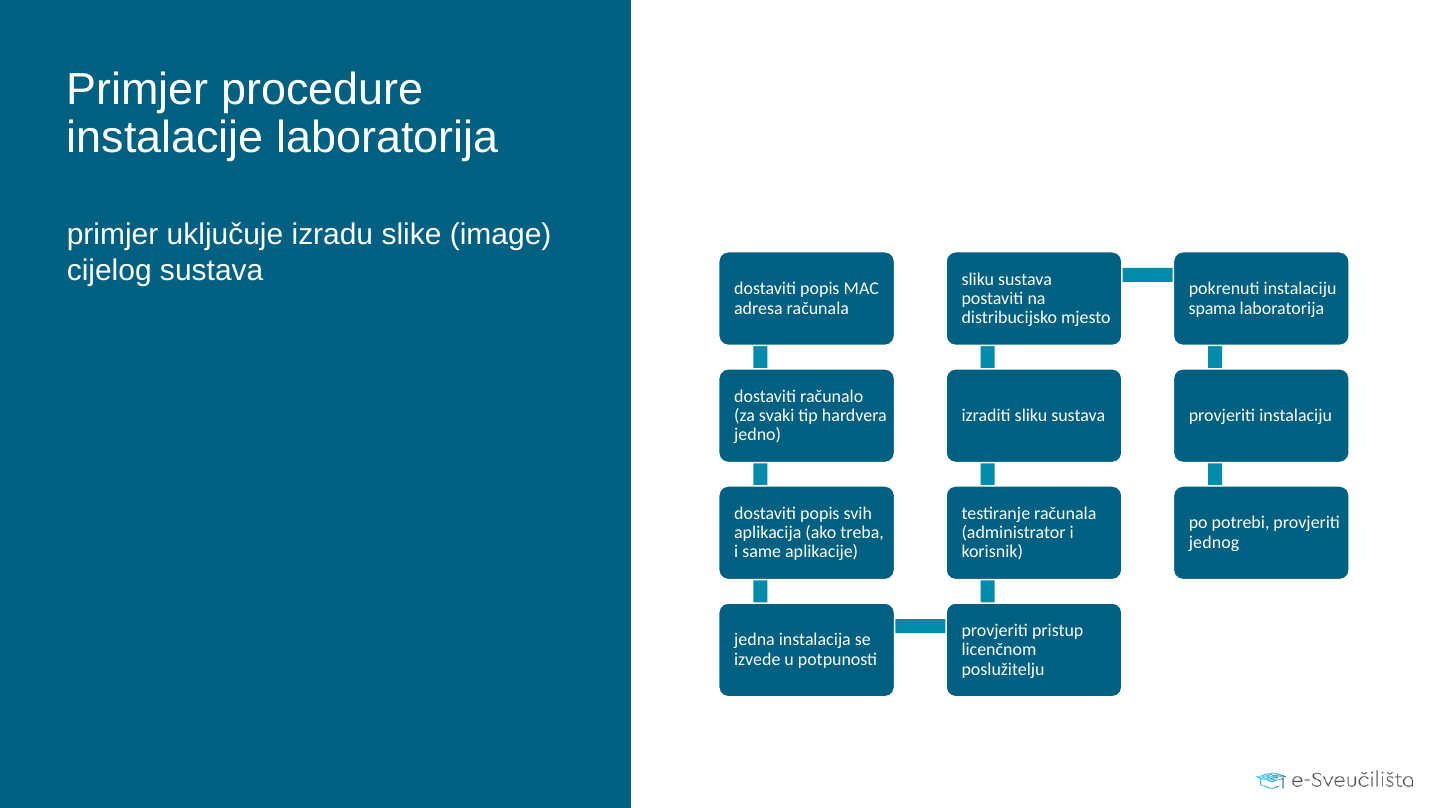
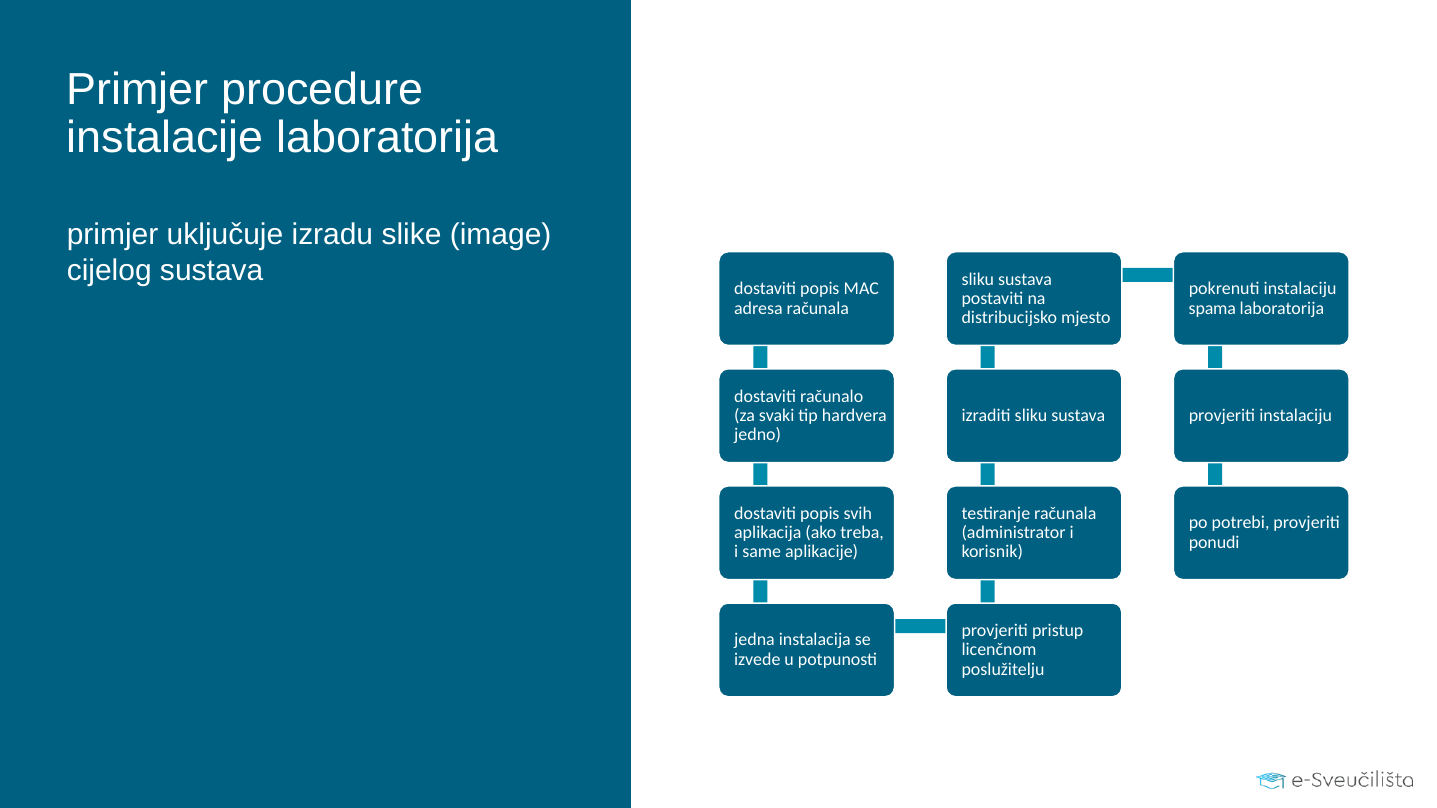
jednog: jednog -> ponudi (1214, 543)
